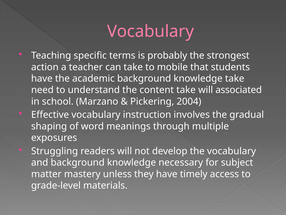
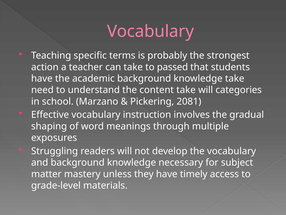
mobile: mobile -> passed (172, 67)
associated: associated -> categories (239, 90)
2004: 2004 -> 2081 (189, 101)
